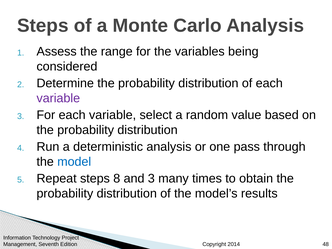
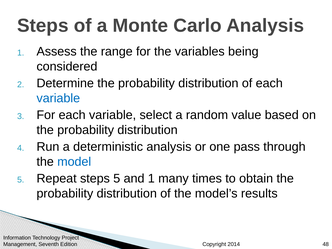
variable colour: purple -> blue (58, 98)
steps 8: 8 -> 5 (117, 179)
and 3: 3 -> 1 (151, 179)
